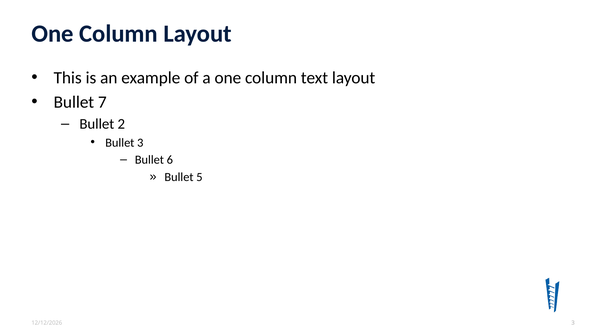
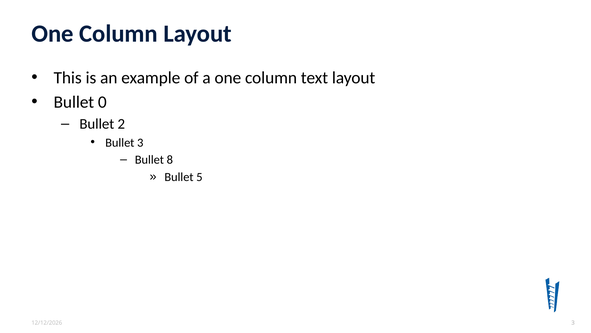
7: 7 -> 0 (102, 102)
6: 6 -> 8 (170, 160)
